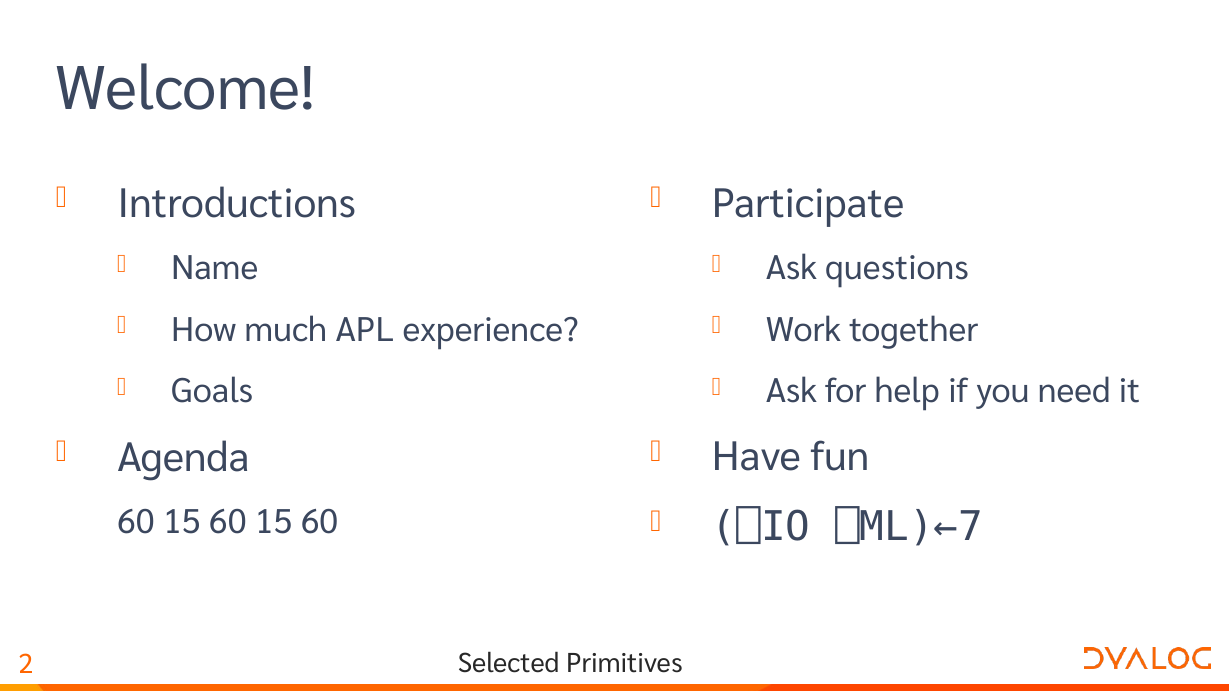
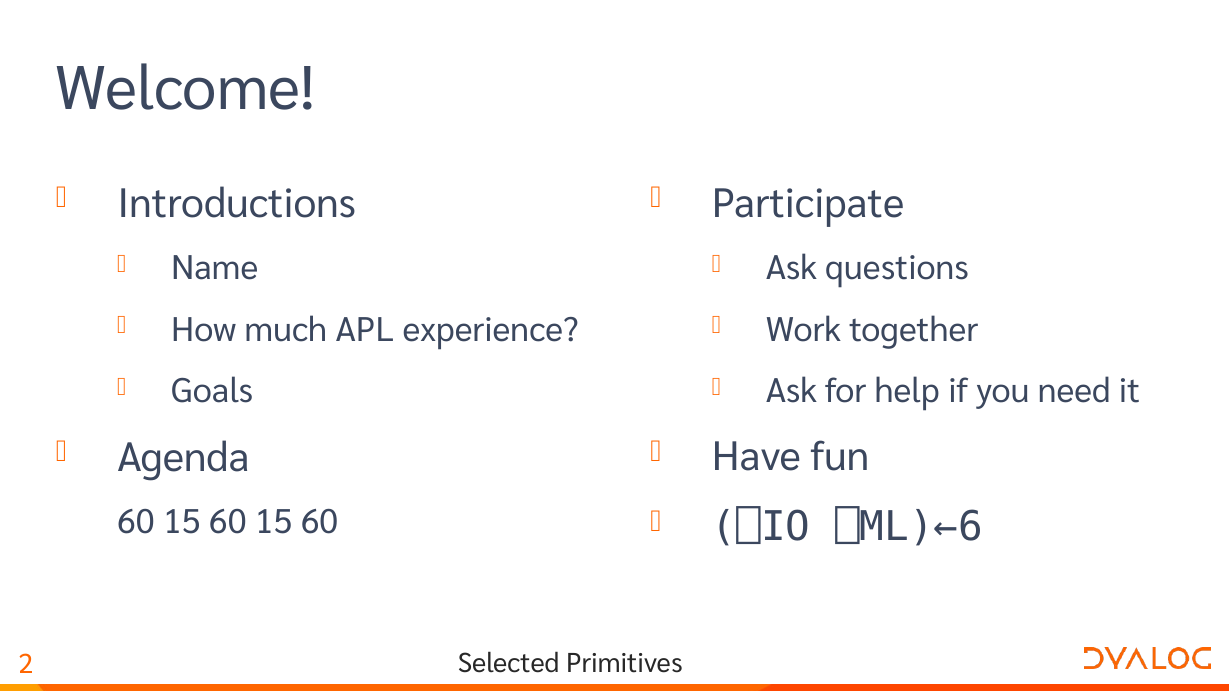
⎕ML)←7: ⎕ML)←7 -> ⎕ML)←6 (909, 527)
